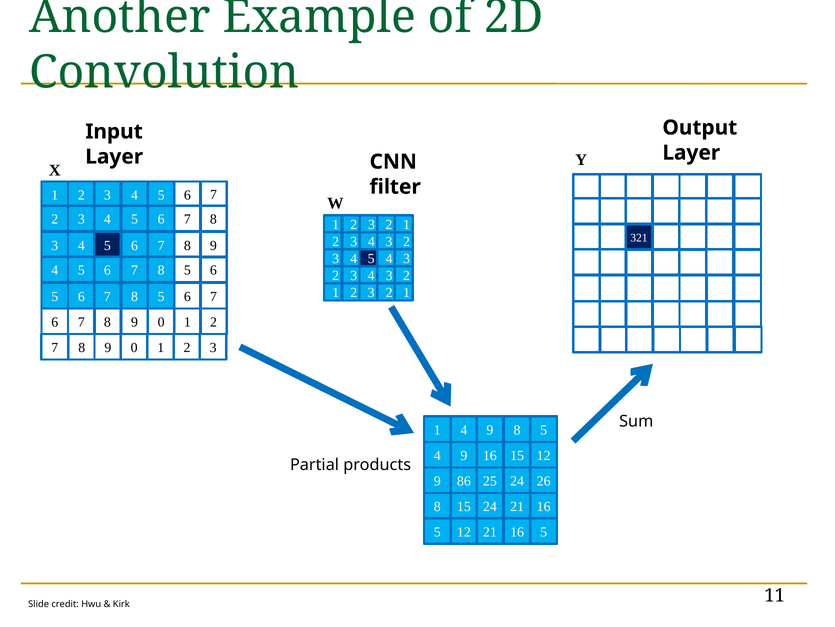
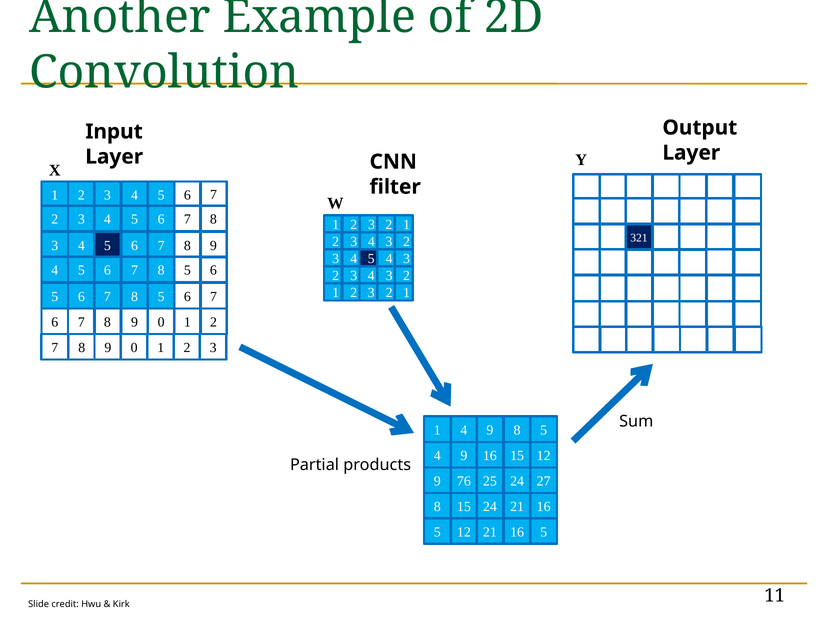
86: 86 -> 76 (464, 481)
26: 26 -> 27 (544, 481)
